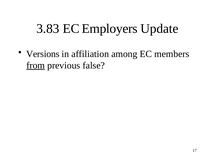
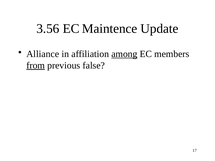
3.83: 3.83 -> 3.56 (48, 29)
Employers: Employers -> Maintence (110, 29)
Versions: Versions -> Alliance (43, 54)
among underline: none -> present (124, 54)
